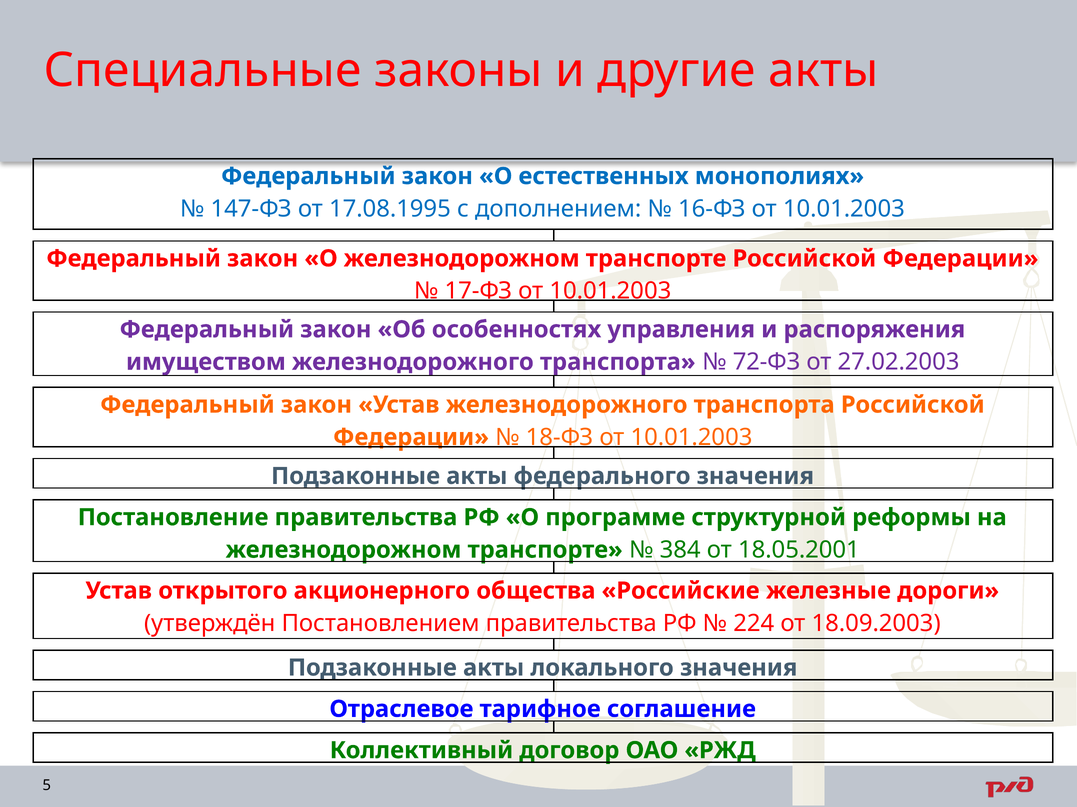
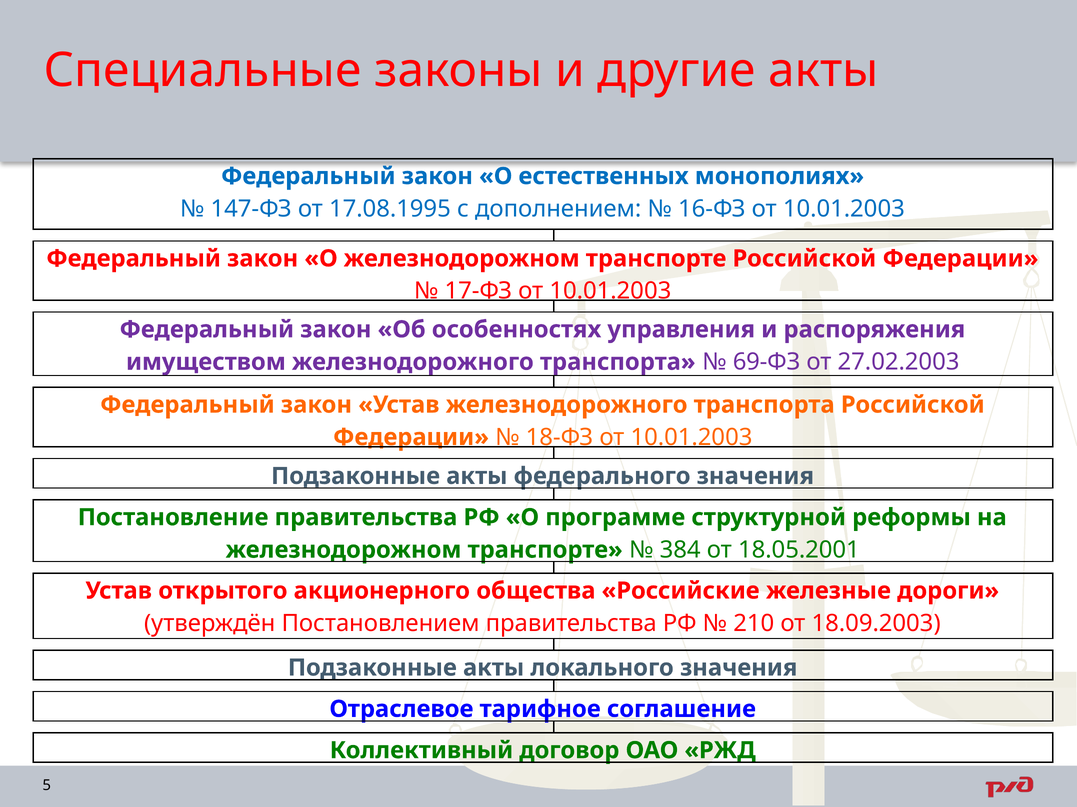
72-ФЗ: 72-ФЗ -> 69-ФЗ (767, 362)
224: 224 -> 210 (754, 624)
